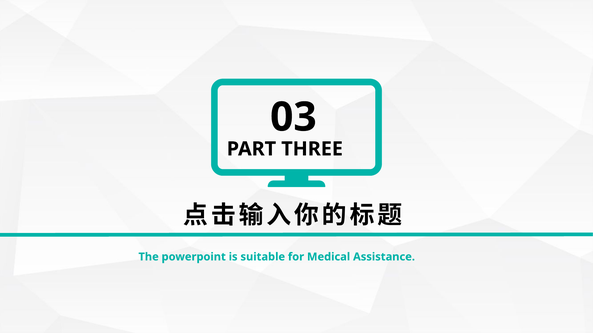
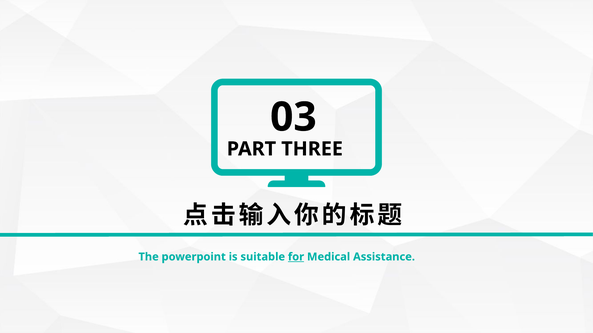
for underline: none -> present (296, 257)
